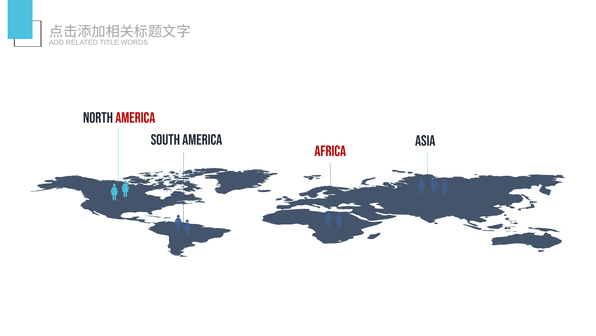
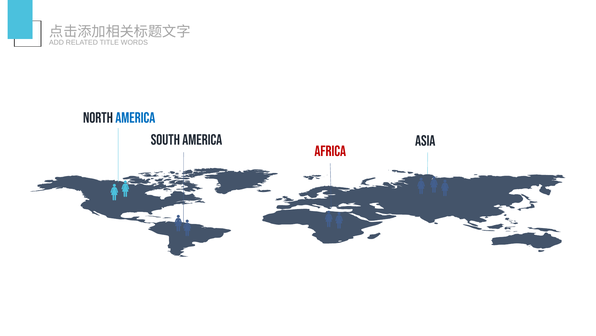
AMERICA colour: red -> blue (135, 118)
